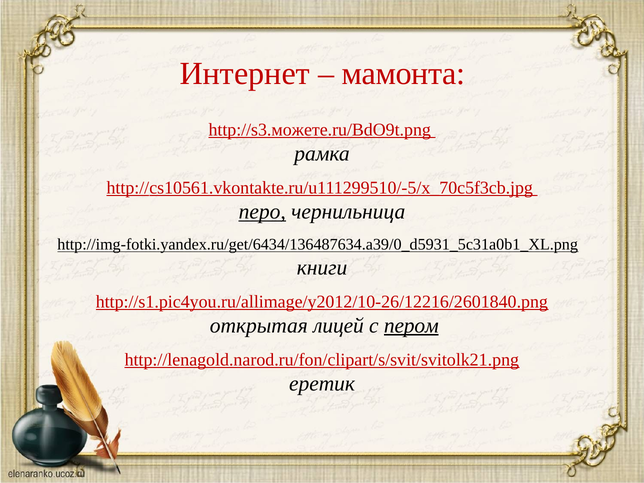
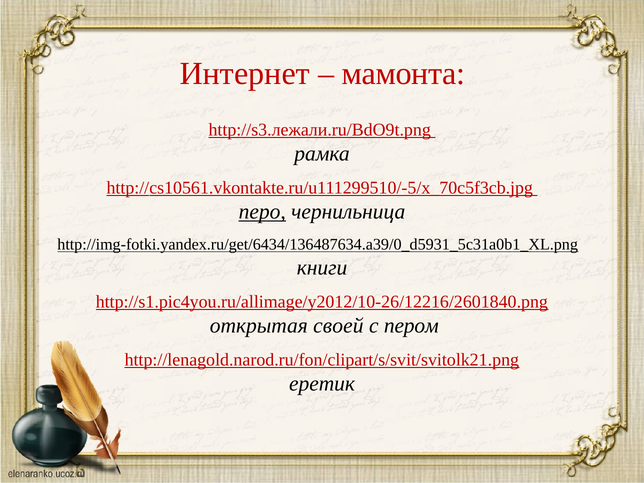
http://s3.можете.ru/BdO9t.png: http://s3.можете.ru/BdO9t.png -> http://s3.лежали.ru/BdO9t.png (320, 130)
лицей: лицей -> своей (338, 326)
пером underline: present -> none (411, 326)
